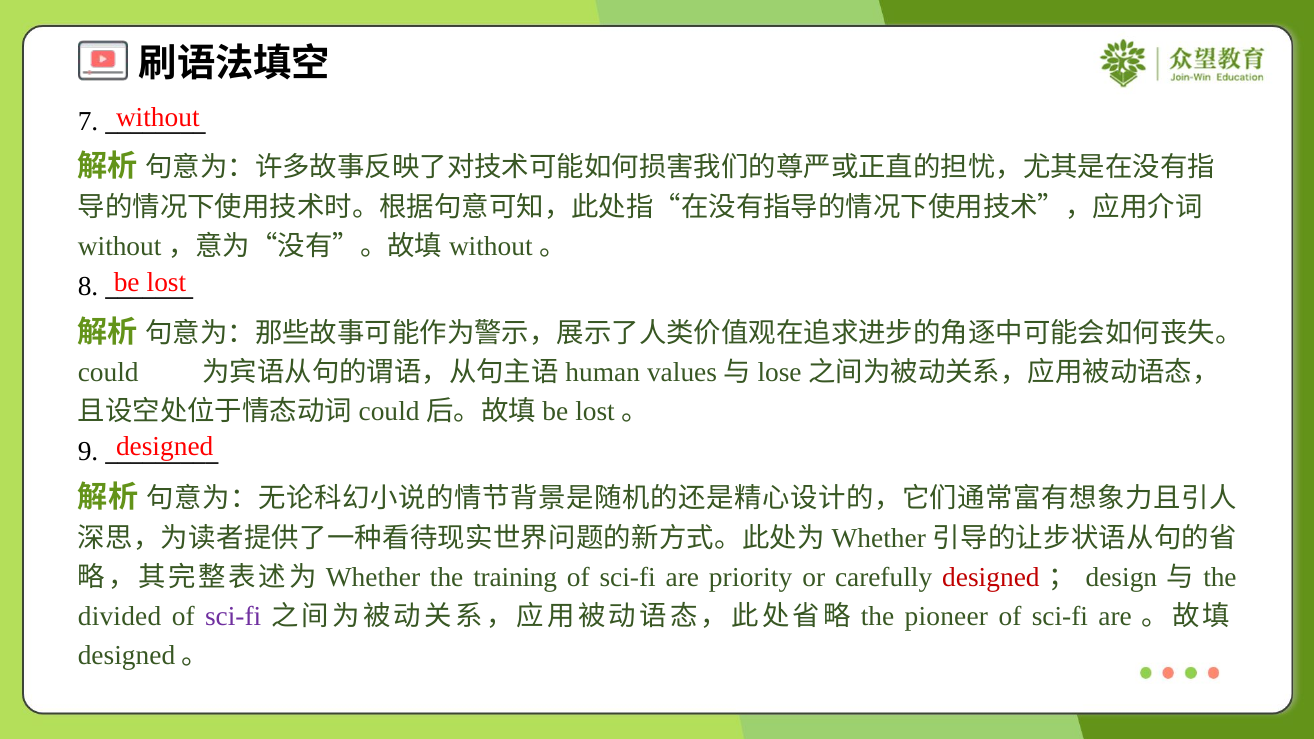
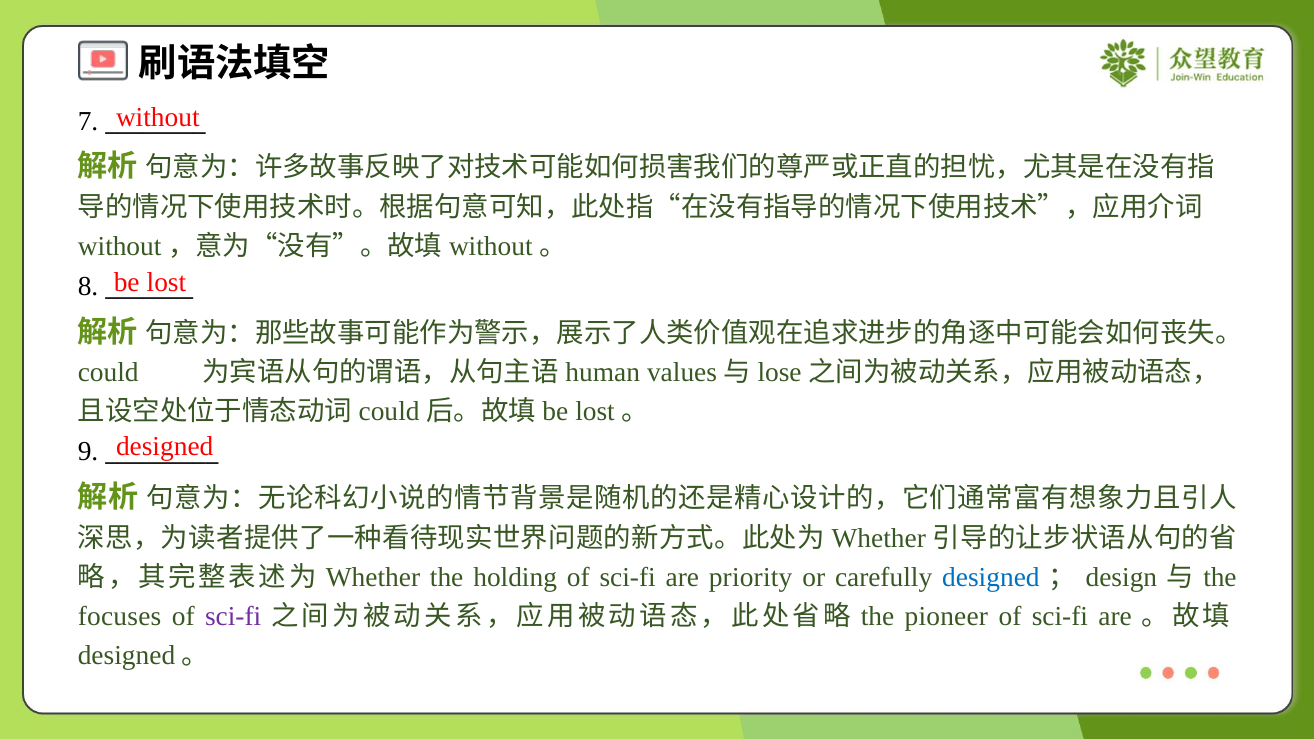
training: training -> holding (515, 578)
designed colour: red -> blue (991, 578)
divided: divided -> focuses (120, 617)
